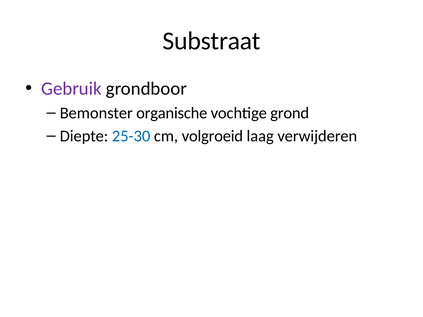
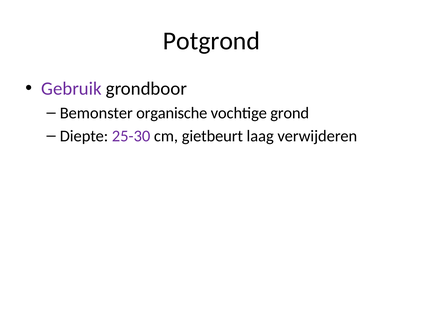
Substraat: Substraat -> Potgrond (211, 41)
25-30 colour: blue -> purple (131, 136)
volgroeid: volgroeid -> gietbeurt (212, 136)
